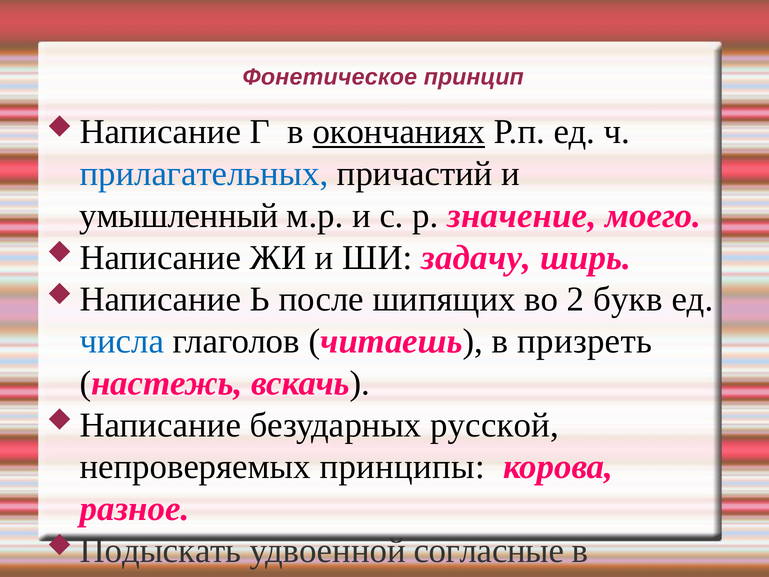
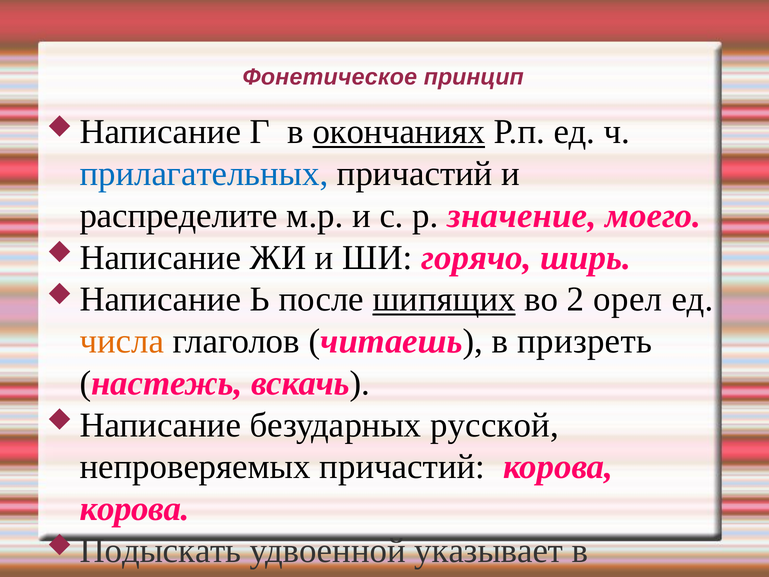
умышленный: умышленный -> распределите (179, 216)
задачу: задачу -> горячо (476, 257)
шипящих underline: none -> present (444, 299)
букв: букв -> орел (628, 299)
числа colour: blue -> orange (122, 341)
непроверяемых принципы: принципы -> причастий (402, 467)
разное: разное -> корова (135, 508)
согласные: согласные -> указывает (489, 550)
